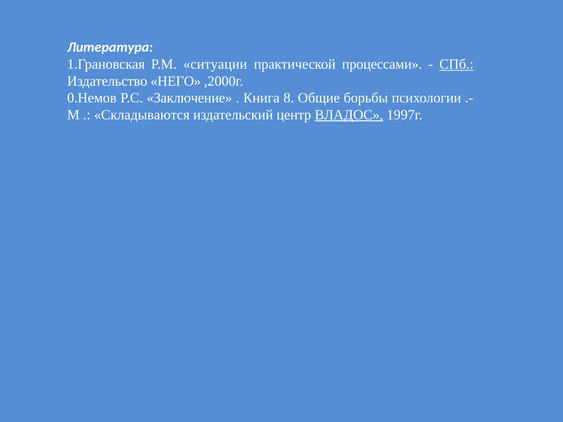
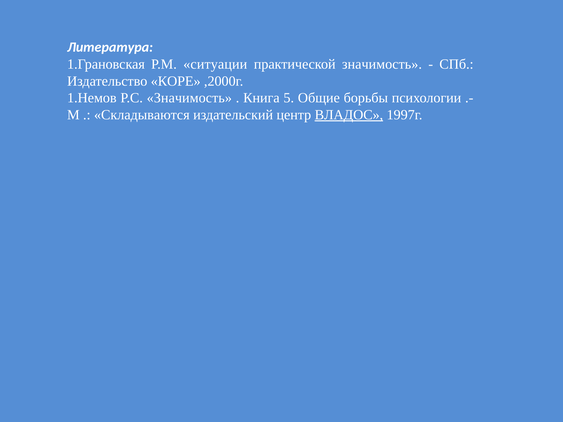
практической процессами: процессами -> значимость (382, 64)
СПб underline: present -> none (456, 64)
НЕГО: НЕГО -> КОРЕ (176, 81)
0.Немов: 0.Немов -> 1.Немов (92, 98)
Р.С Заключение: Заключение -> Значимость (189, 98)
8: 8 -> 5 (289, 98)
